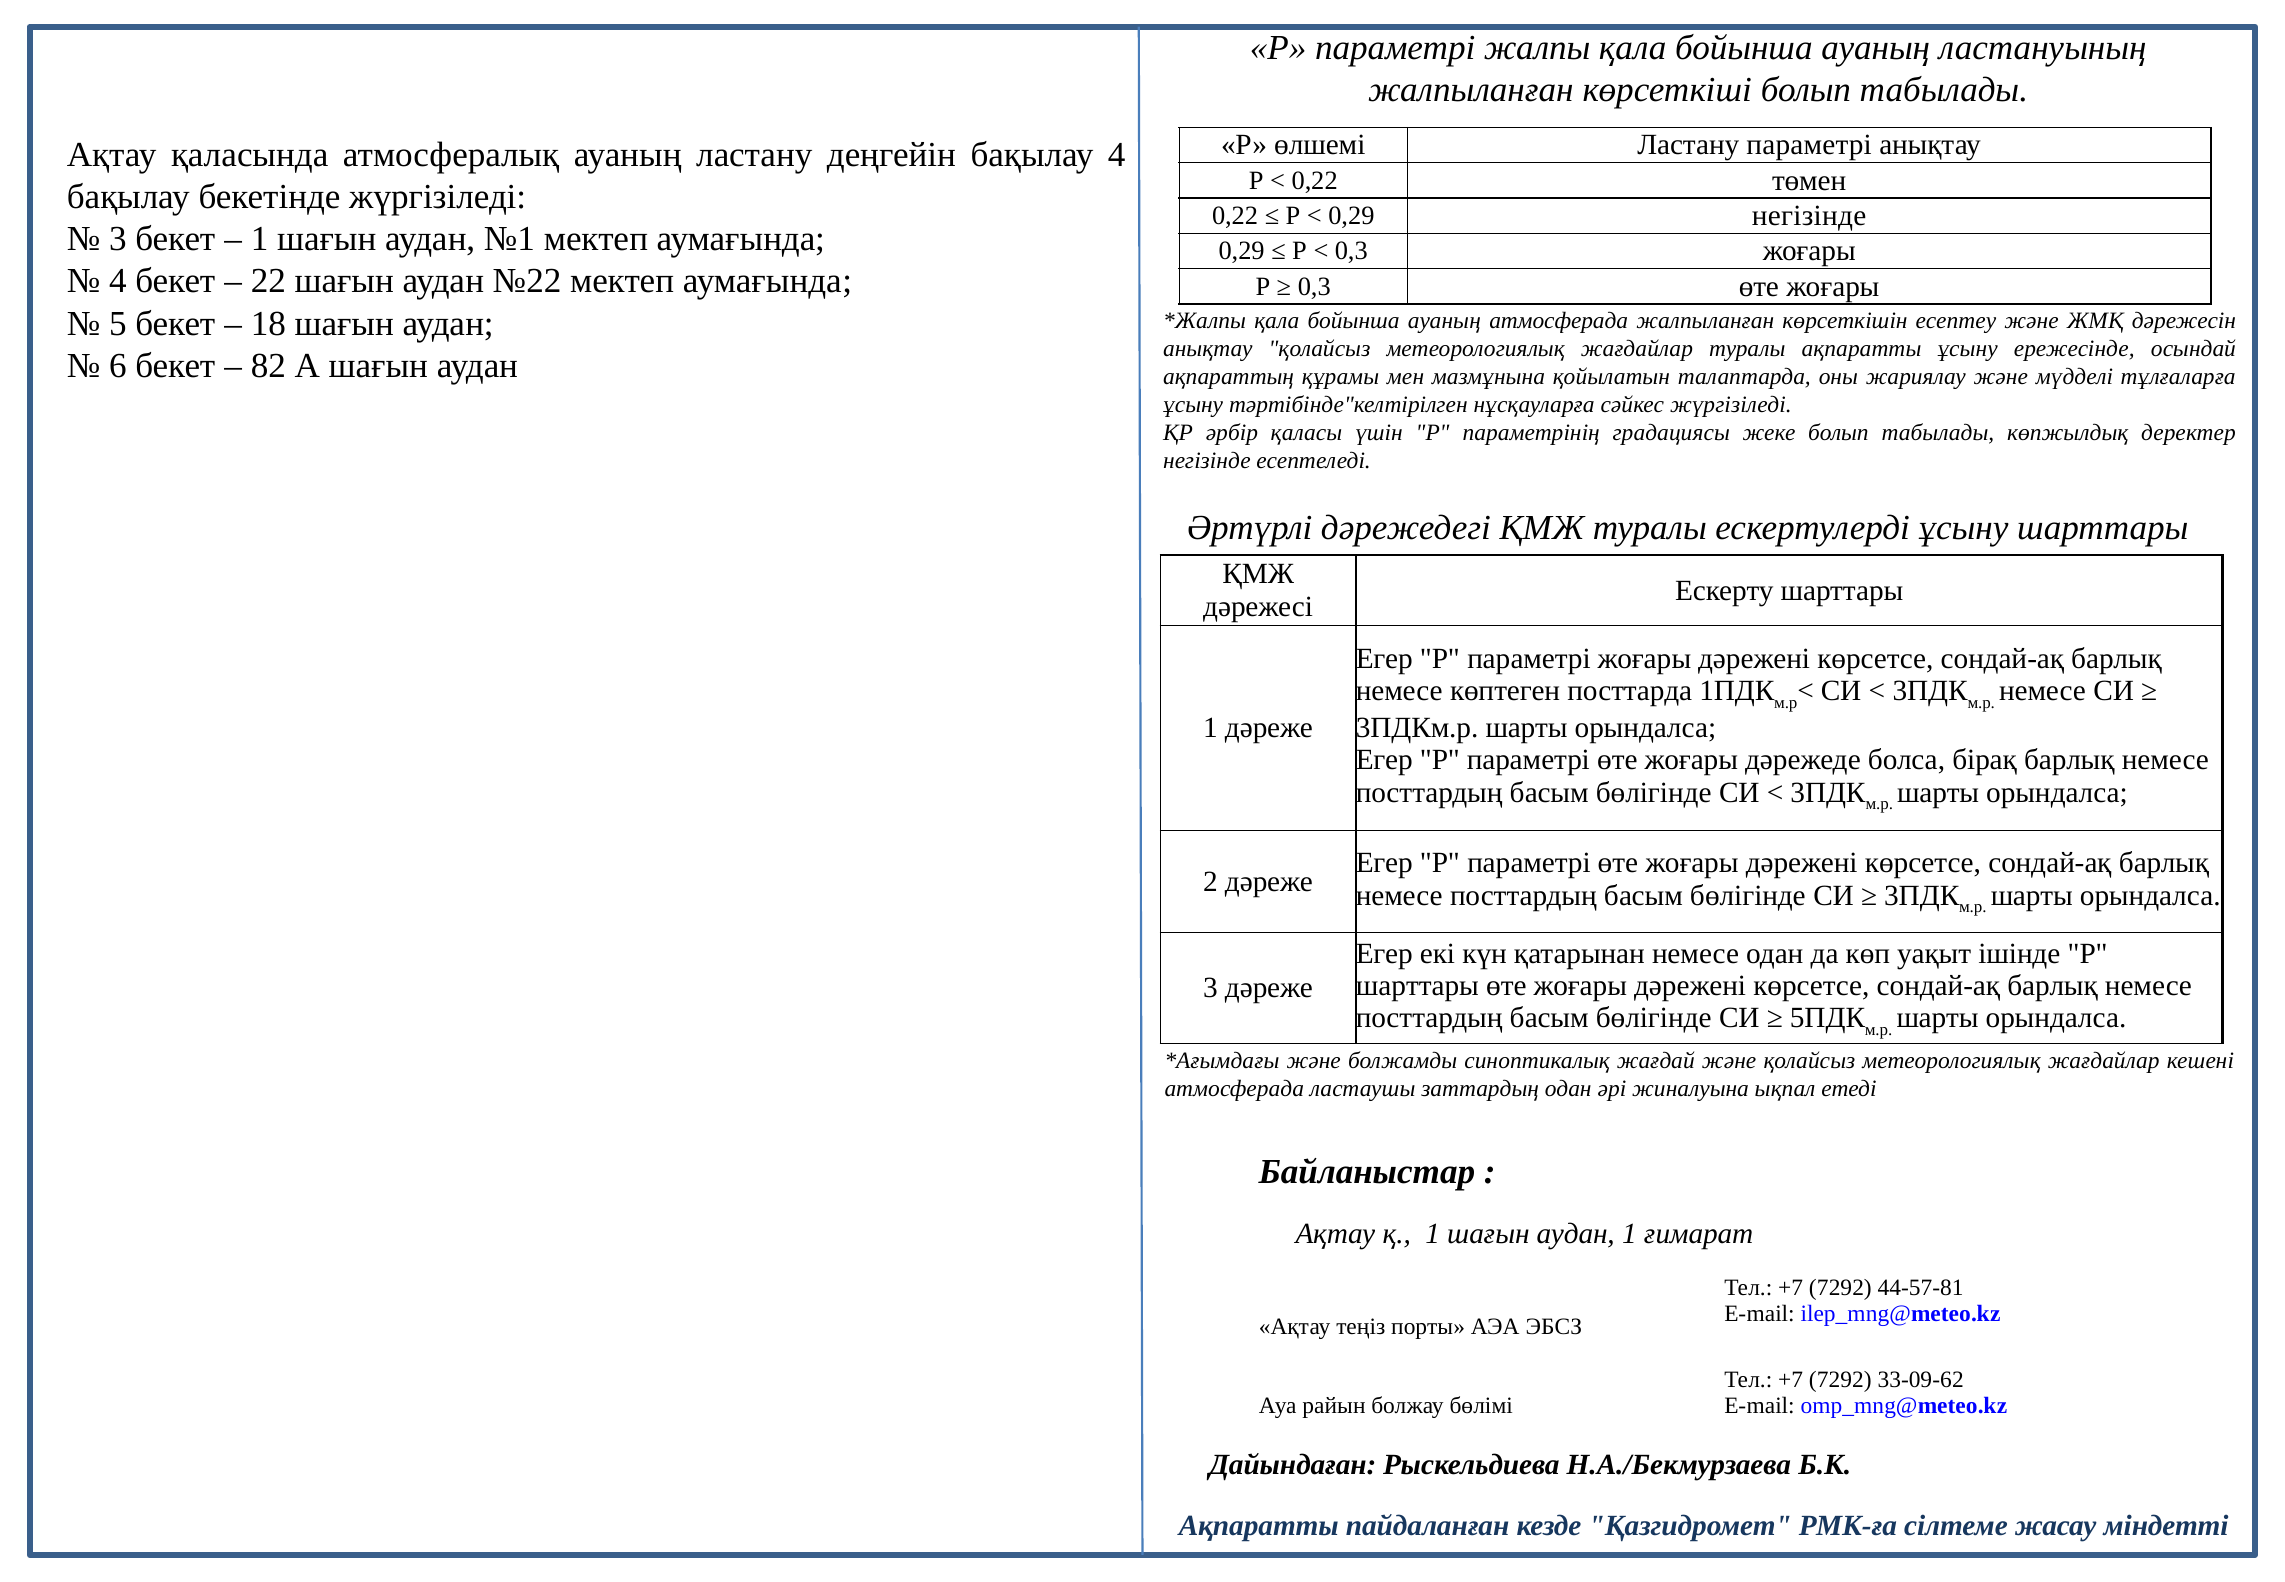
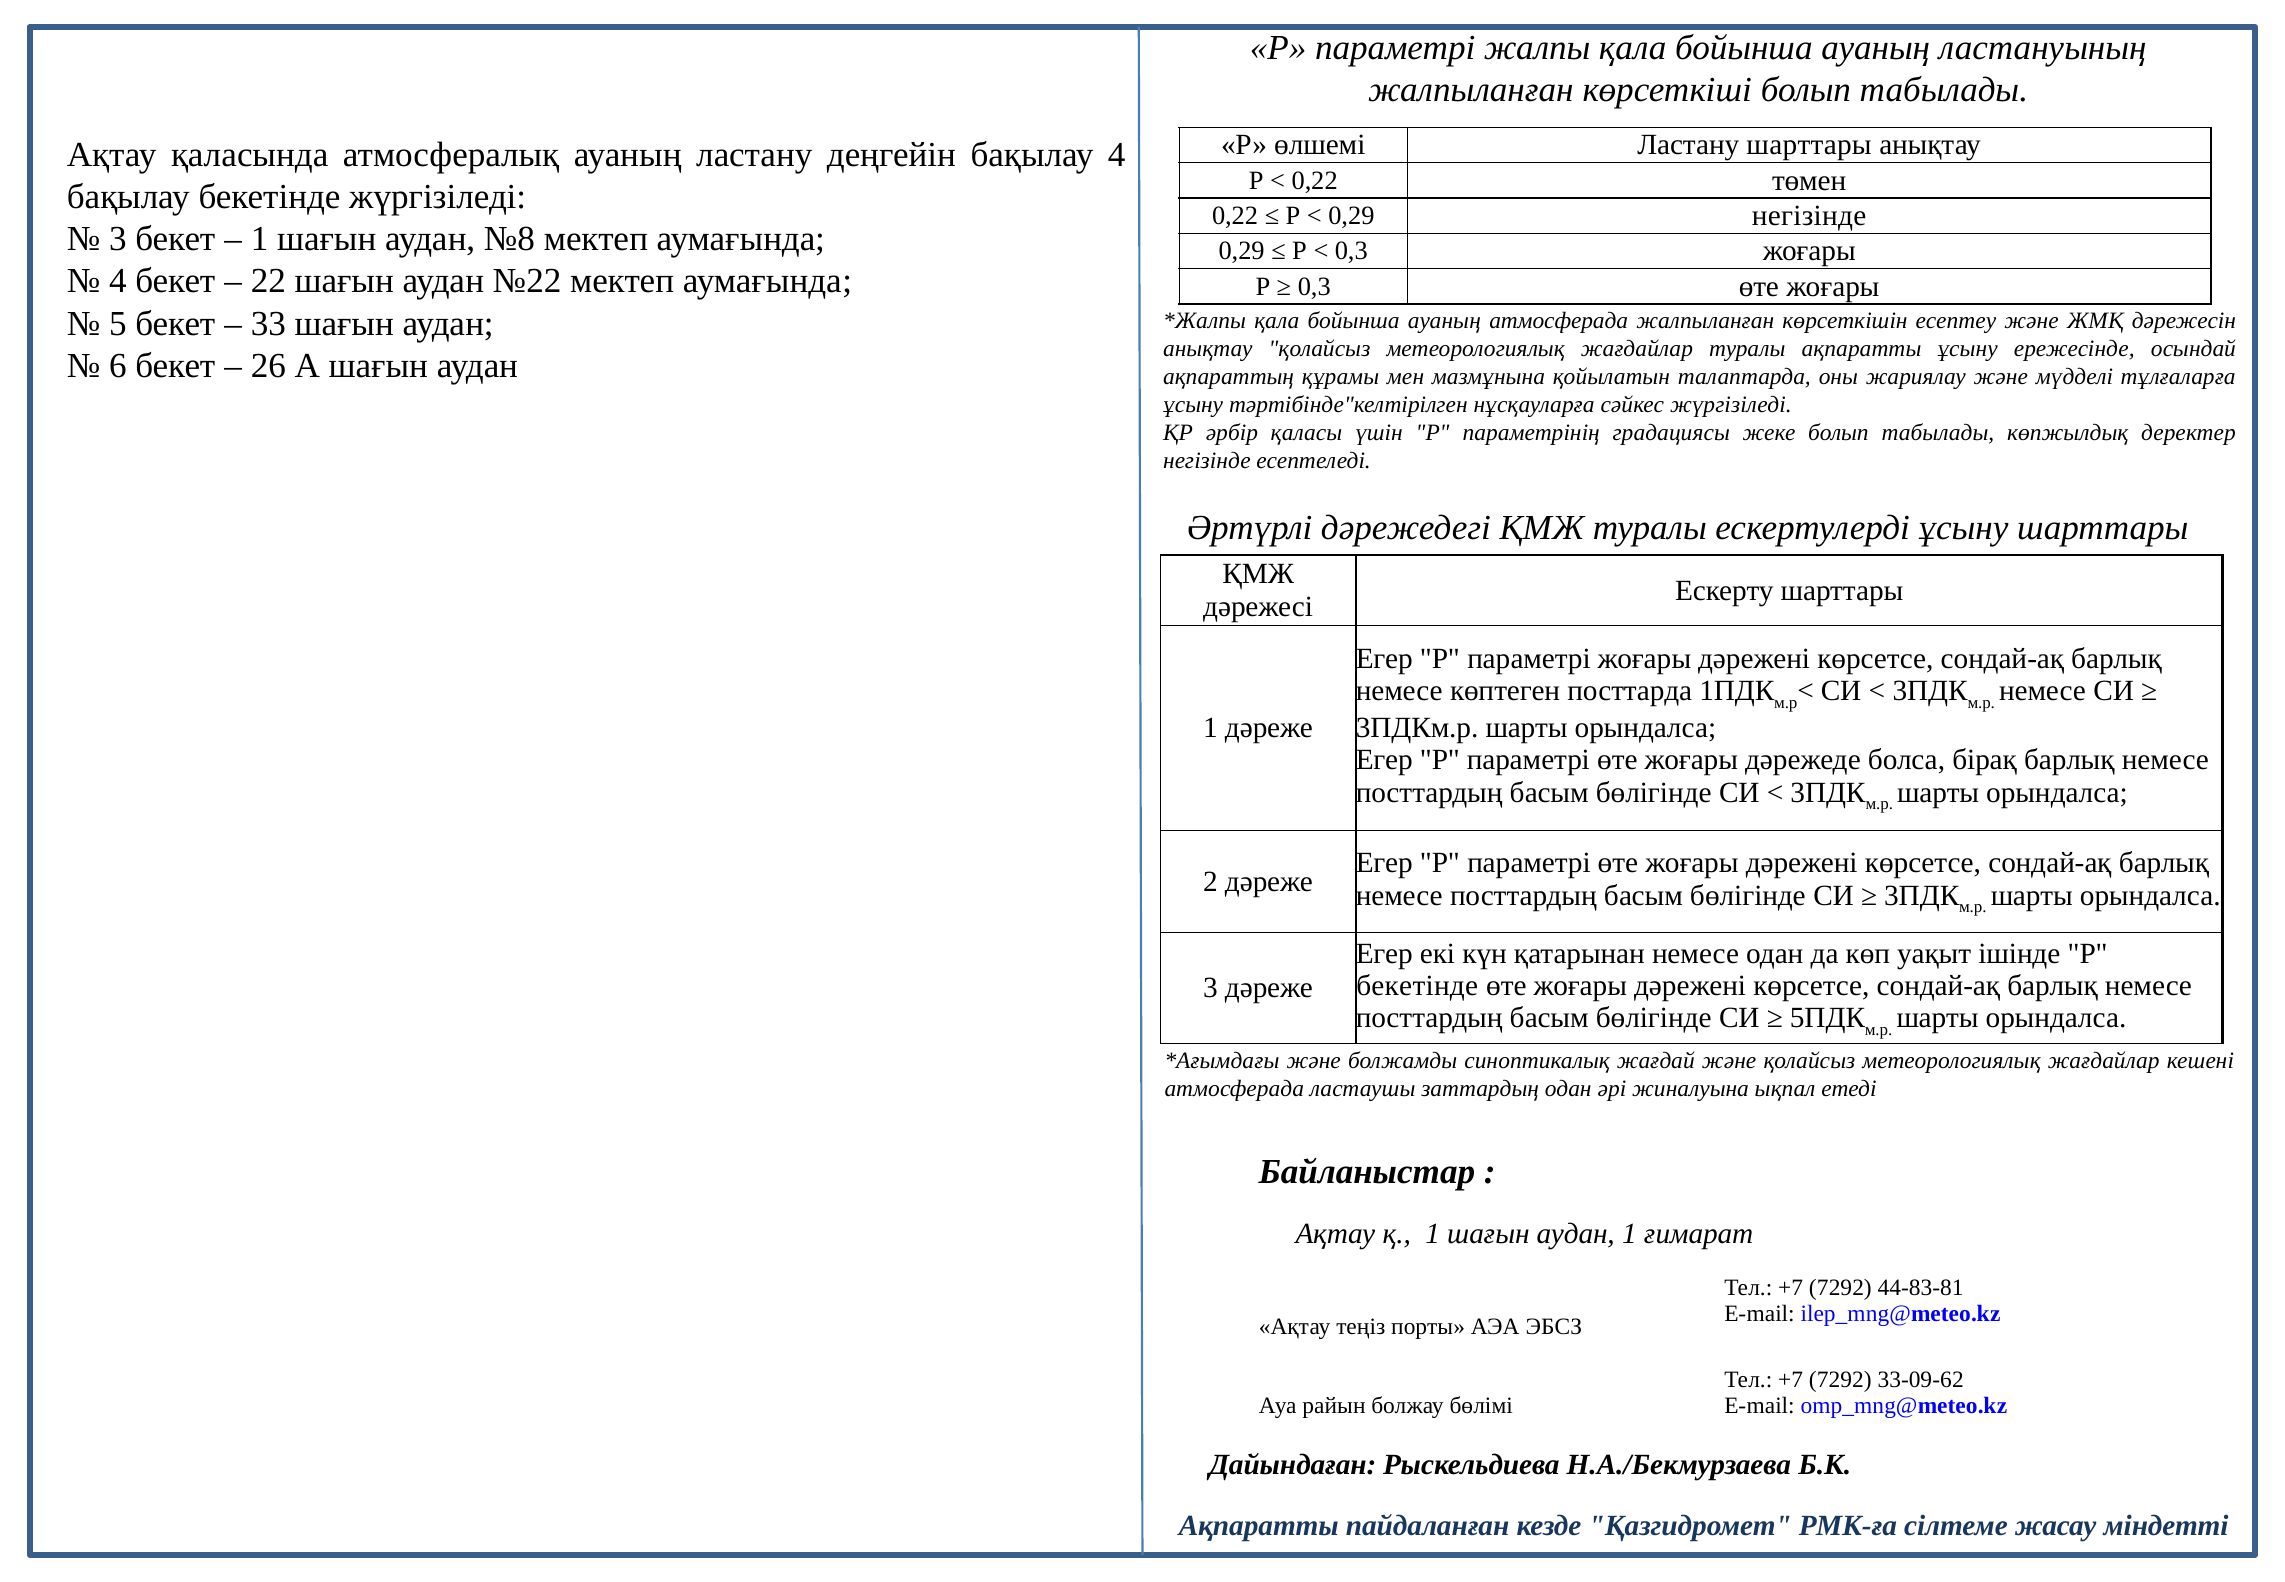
Ластану параметрі: параметрі -> шарттары (1809, 145)
№1: №1 -> №8 (509, 239)
18: 18 -> 33 (268, 323)
82: 82 -> 26 (268, 366)
шарттары: шарттары -> бекетінде (1417, 986)
44-57-81: 44-57-81 -> 44-83-81 (1921, 1288)
